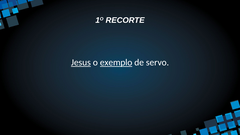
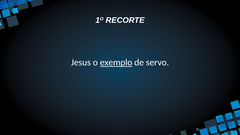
Jesus underline: present -> none (81, 62)
